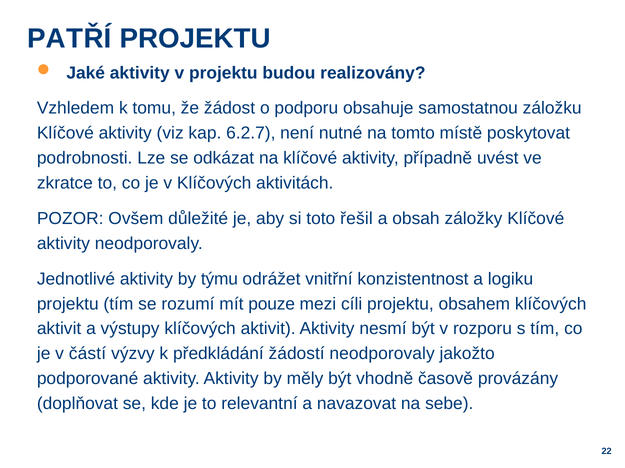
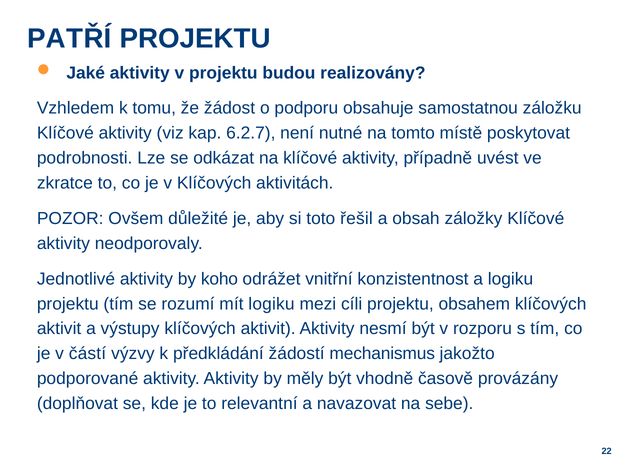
týmu: týmu -> koho (219, 279)
mít pouze: pouze -> logiku (271, 304)
žádostí neodporovaly: neodporovaly -> mechanismus (382, 354)
